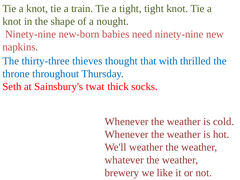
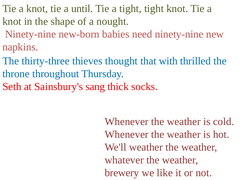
train: train -> until (82, 9)
twat: twat -> sang (95, 87)
